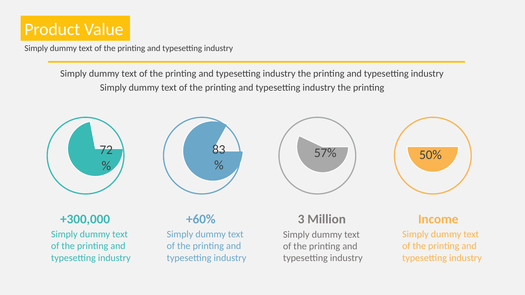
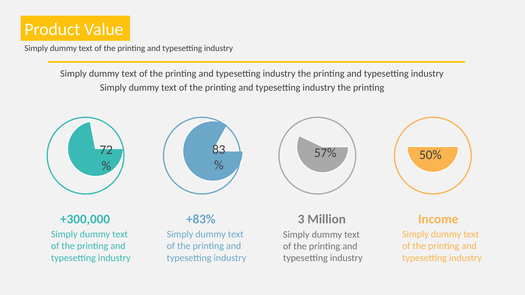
+60%: +60% -> +83% (201, 219)
